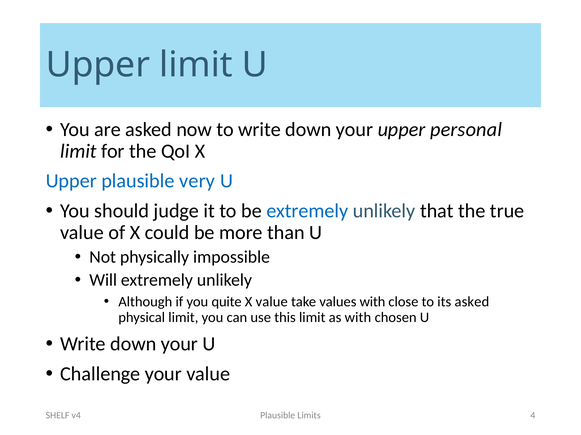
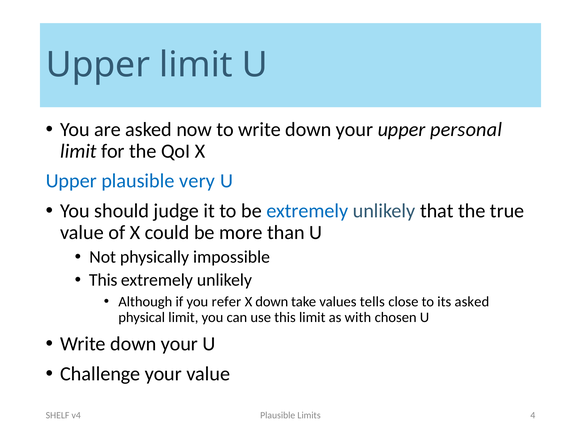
Will: Will -> This (103, 281)
quite: quite -> refer (226, 302)
X value: value -> down (272, 302)
values with: with -> tells (372, 302)
